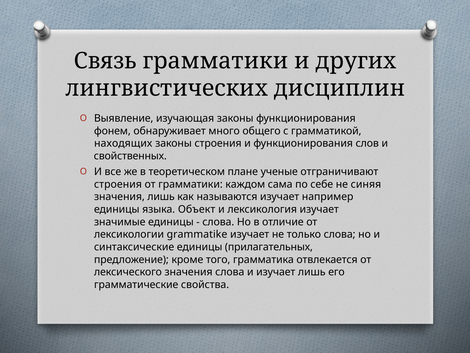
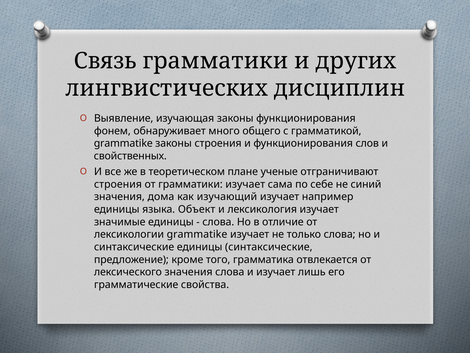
находящих: находящих -> grammatike (123, 143)
грамматики каждом: каждом -> изучает (245, 184)
синяя: синяя -> синий (366, 184)
значения лишь: лишь -> дома (161, 197)
называются: называются -> изучающий (227, 197)
единицы прилагательных: прилагательных -> синтаксические (269, 247)
